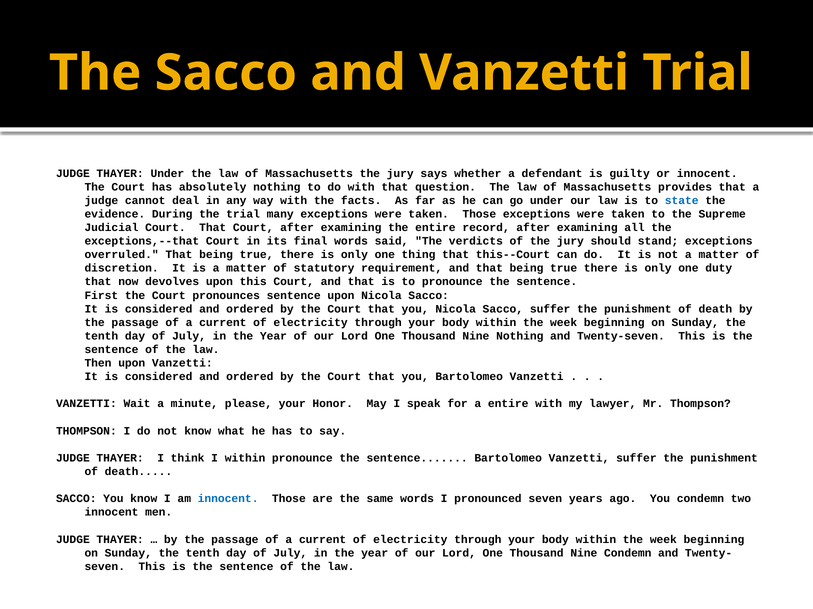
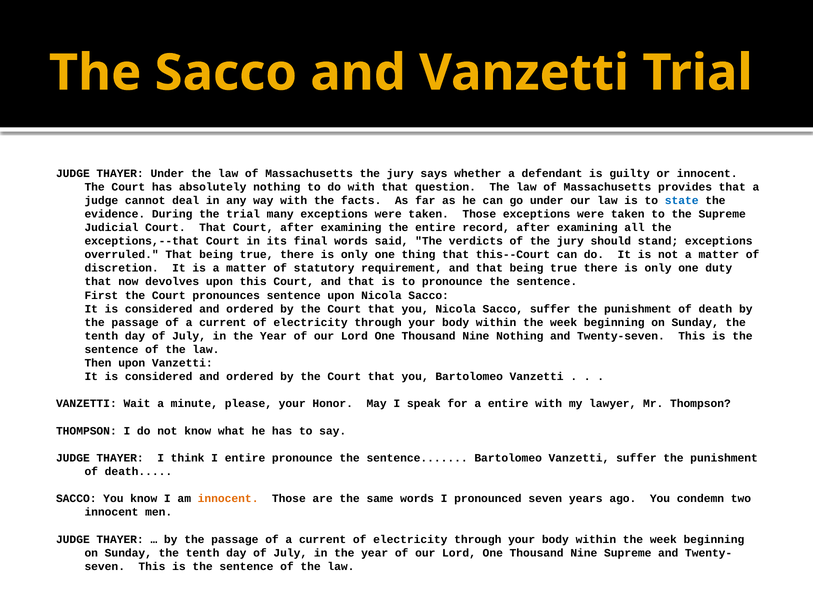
I within: within -> entire (245, 459)
innocent colour: blue -> orange (228, 499)
Nine Condemn: Condemn -> Supreme (628, 554)
